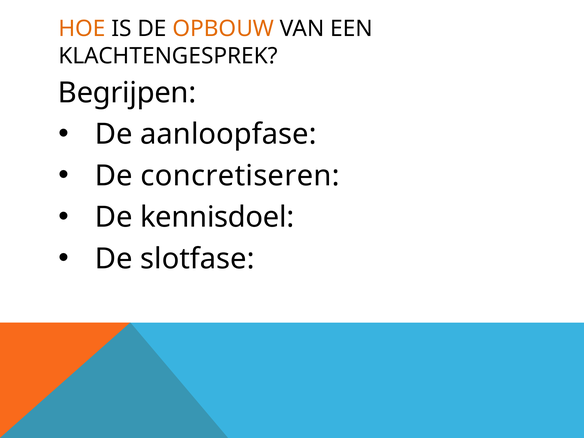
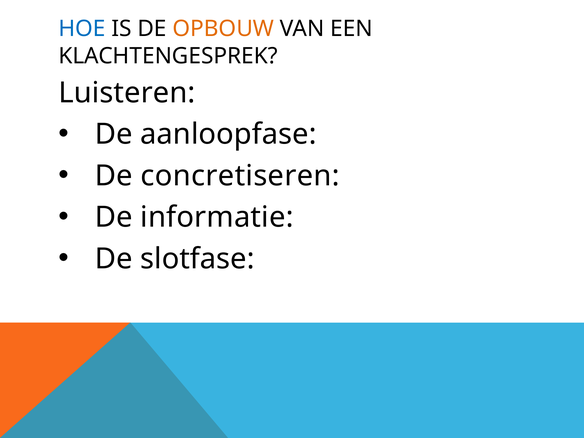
HOE colour: orange -> blue (82, 29)
Begrijpen: Begrijpen -> Luisteren (127, 93)
kennisdoel: kennisdoel -> informatie (217, 217)
